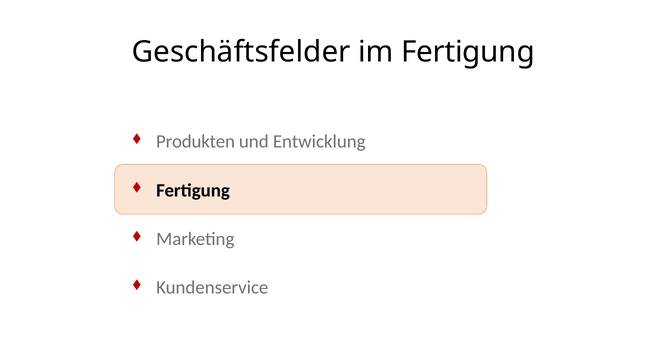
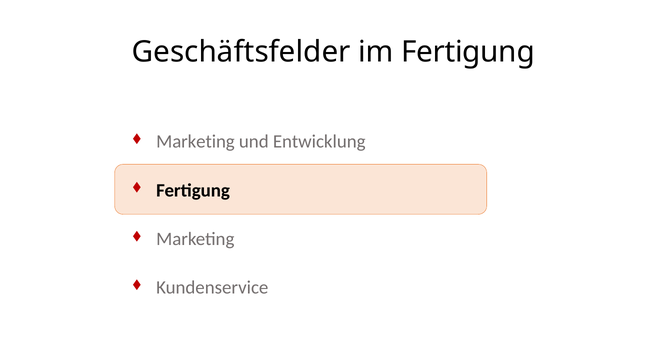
Produkten: Produkten -> Marketing (195, 142)
